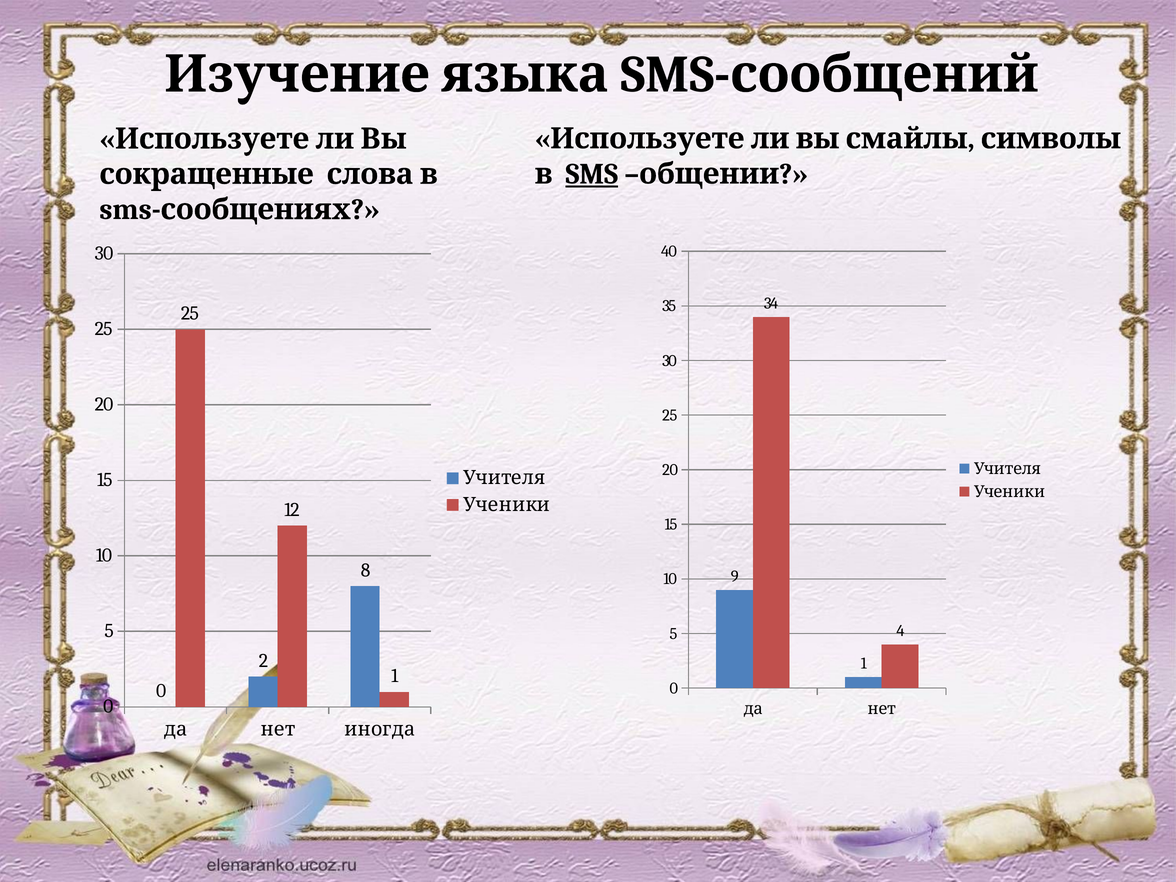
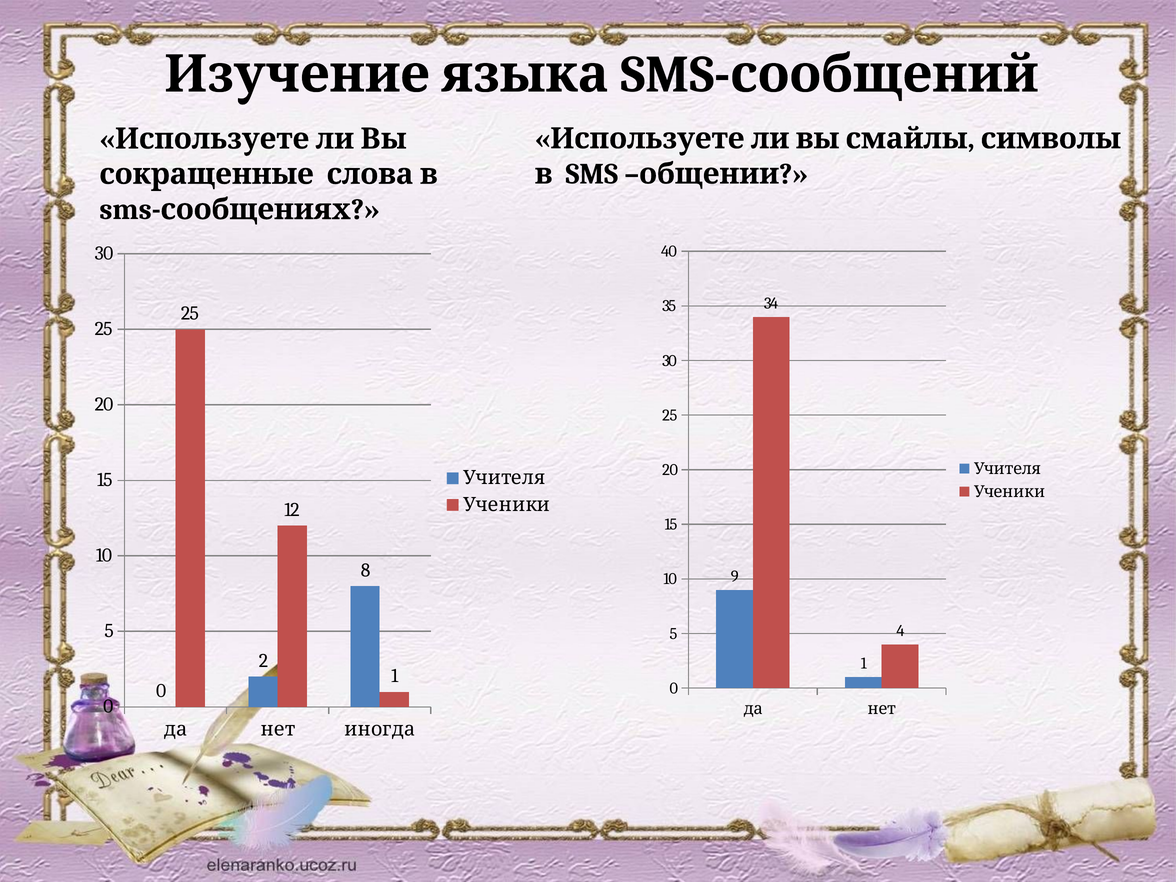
SMS underline: present -> none (592, 174)
